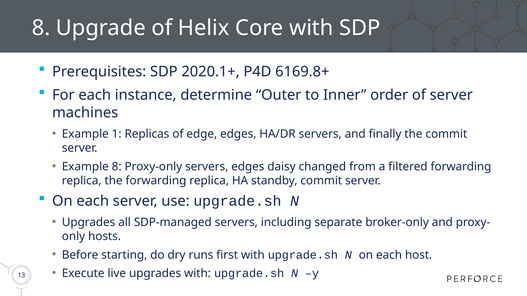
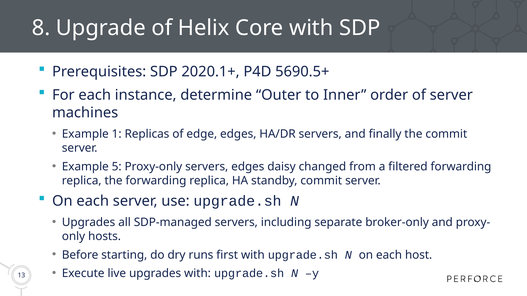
6169.8+: 6169.8+ -> 5690.5+ (302, 72)
Example 8: 8 -> 5 (117, 167)
